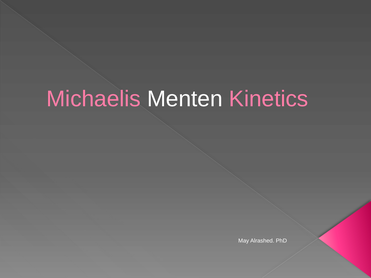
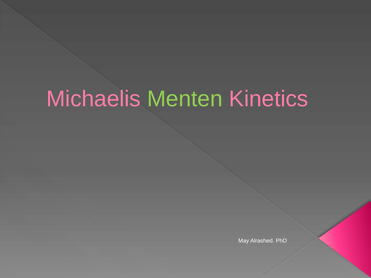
Menten colour: white -> light green (185, 99)
